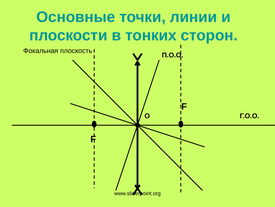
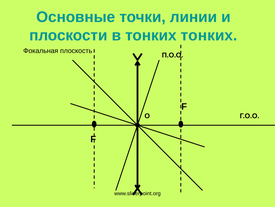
тонких сторон: сторон -> тонких (209, 35)
